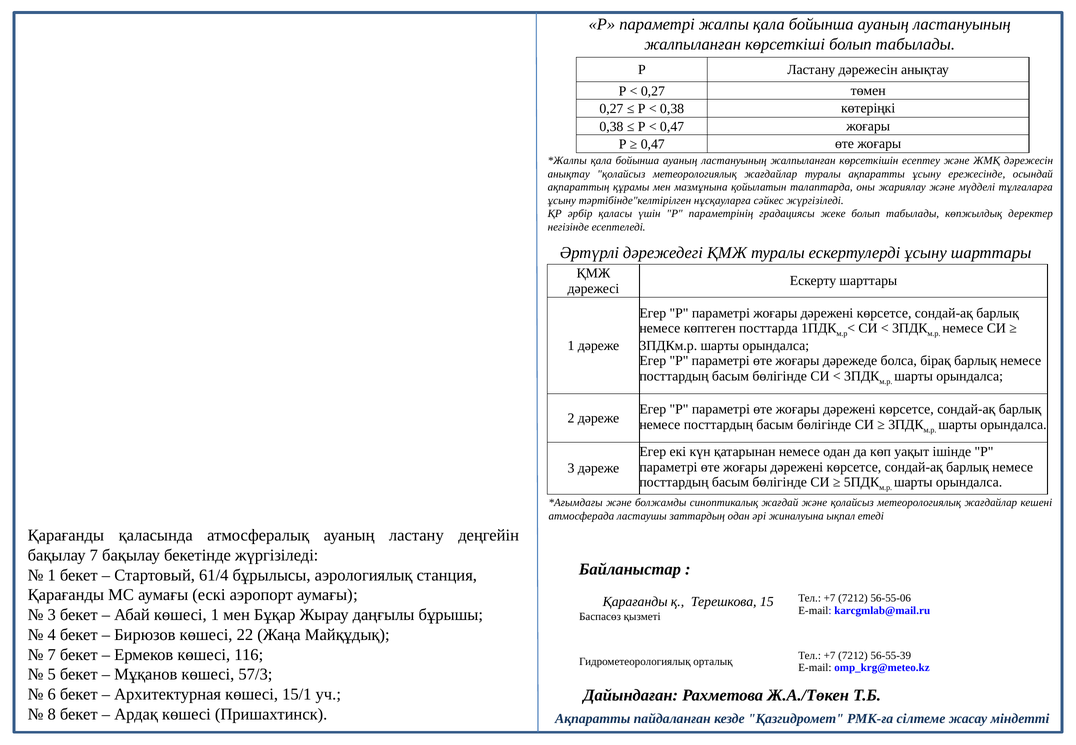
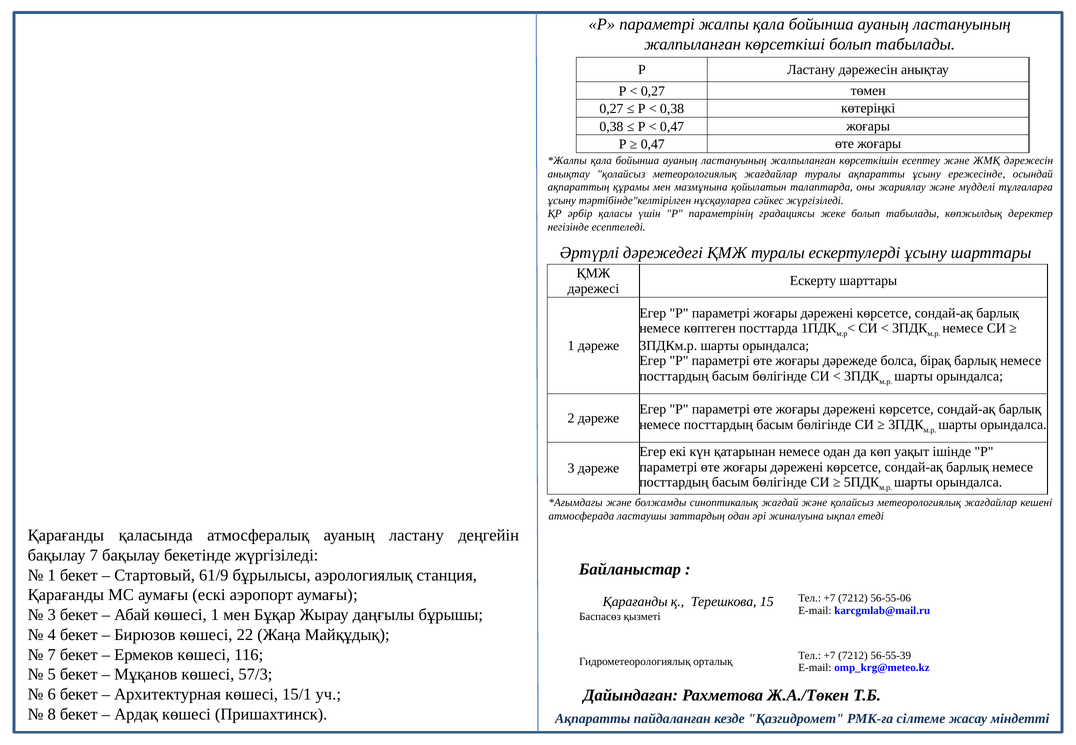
61/4: 61/4 -> 61/9 (214, 575)
